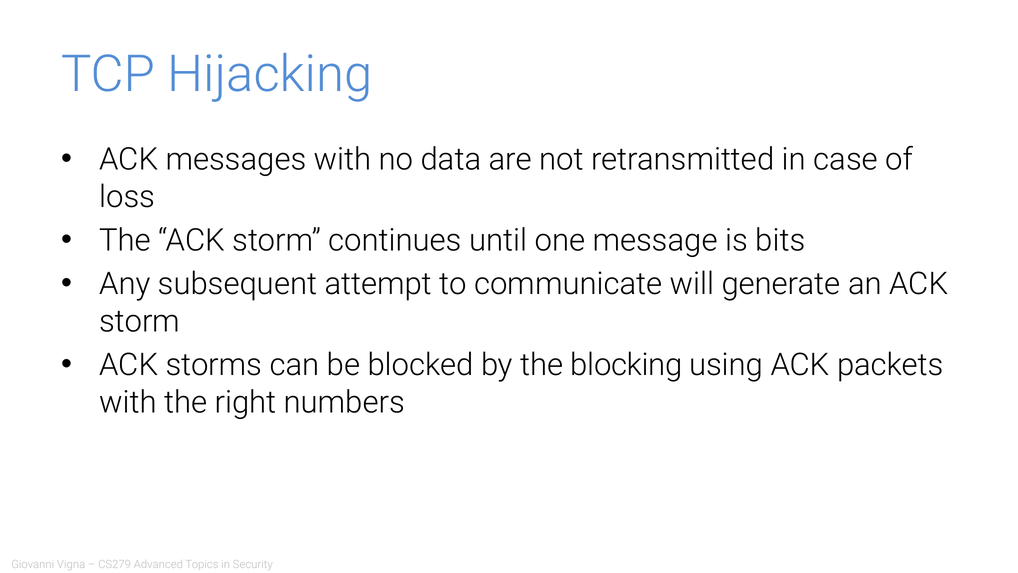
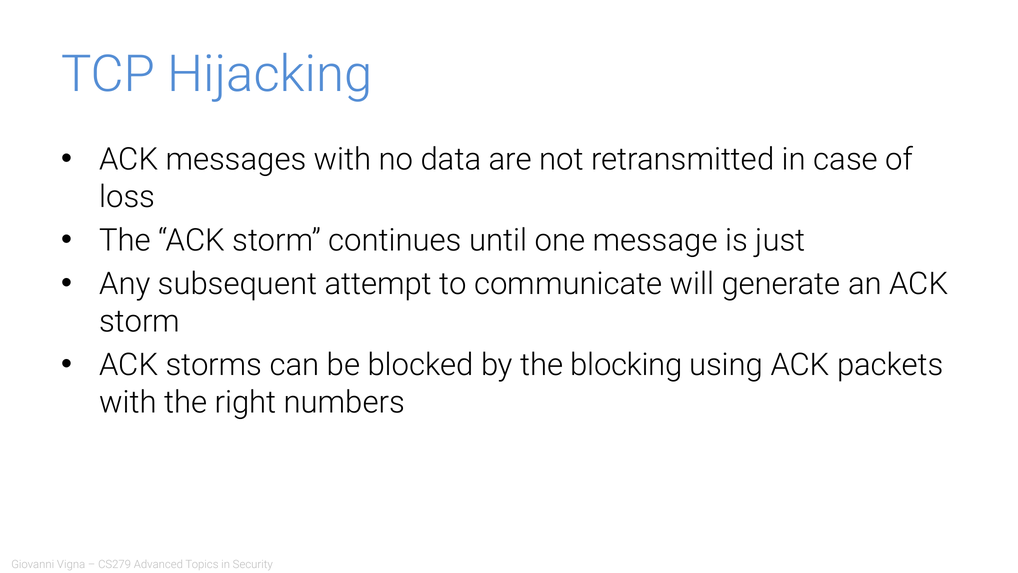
bits: bits -> just (780, 240)
